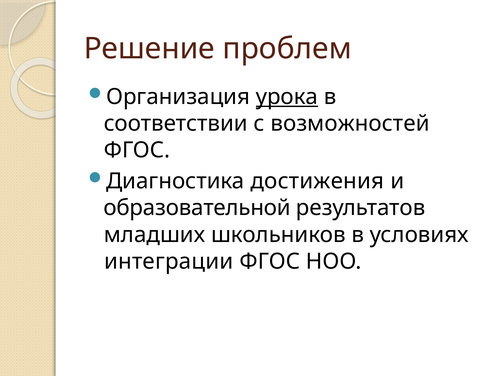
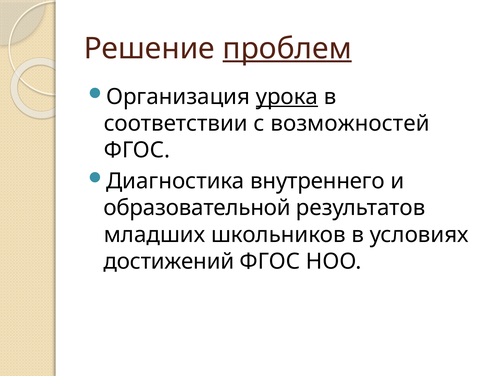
проблем underline: none -> present (287, 49)
достижения: достижения -> внутреннего (317, 181)
интеграции: интеграции -> достижений (169, 262)
